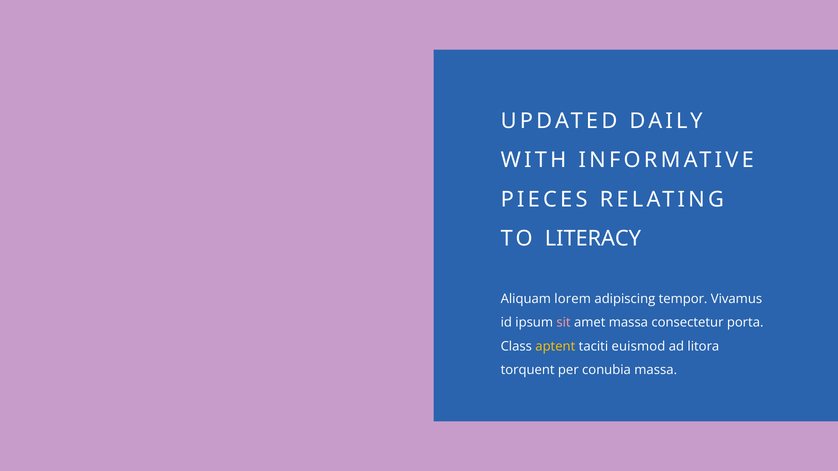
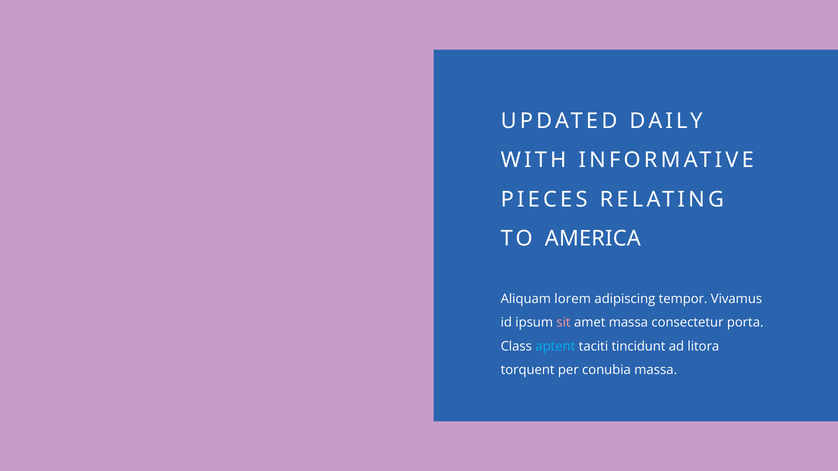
LITERACY: LITERACY -> AMERICA (593, 239)
aptent colour: yellow -> light blue (555, 346)
euismod: euismod -> tincidunt (639, 346)
